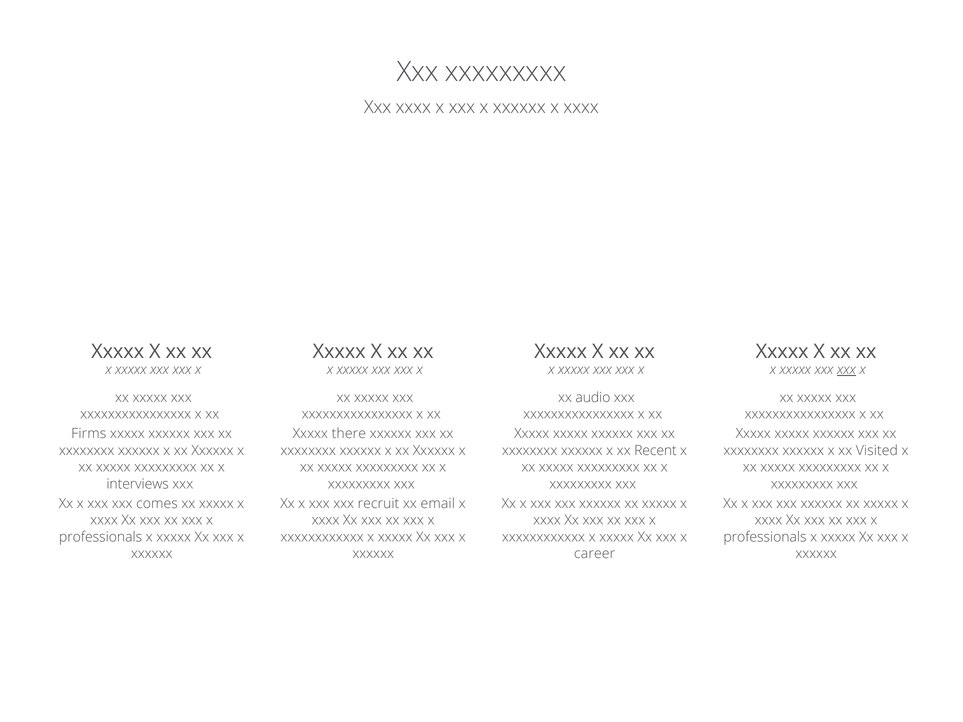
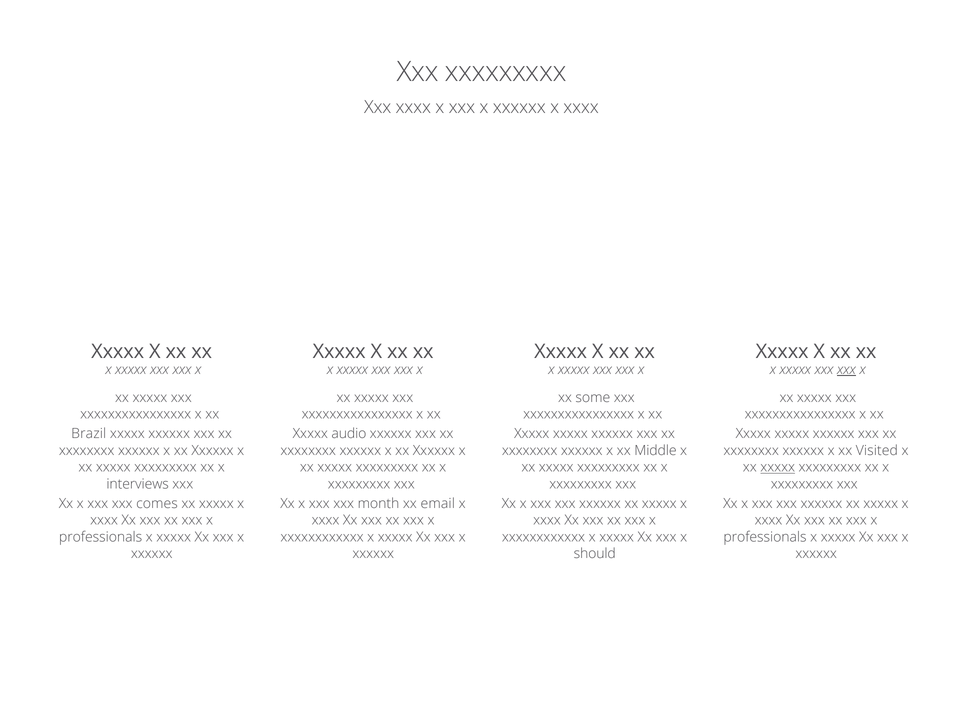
audio: audio -> some (593, 398)
Firms: Firms -> Brazil (89, 434)
there: there -> audio (349, 434)
Recent: Recent -> Middle (655, 451)
xxxxx underline: none -> present (778, 467)
recruit: recruit -> month (379, 504)
career: career -> should (595, 554)
